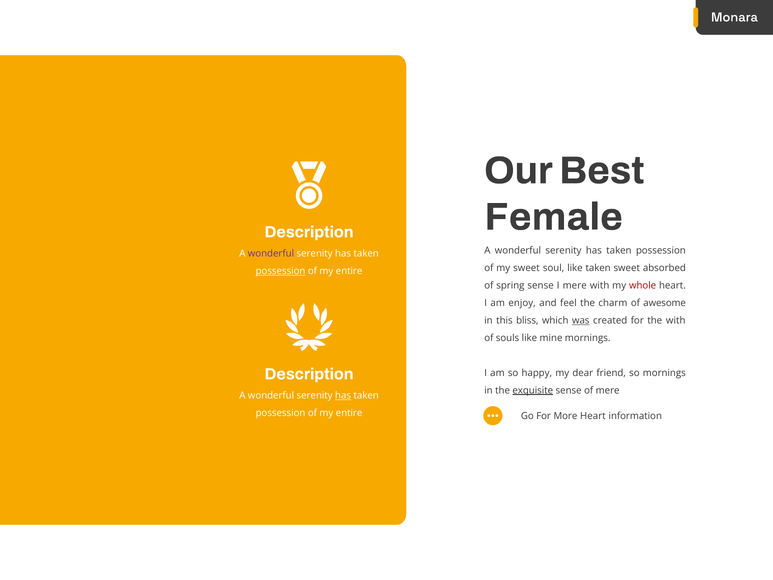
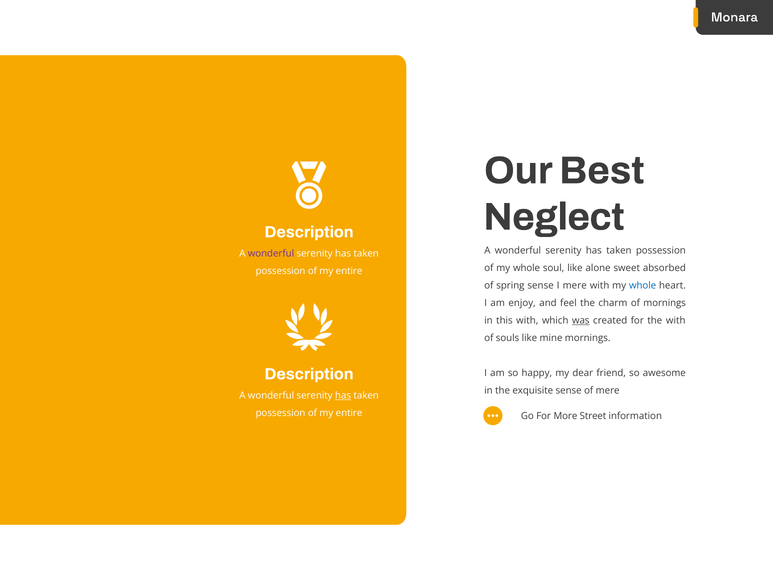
Female: Female -> Neglect (554, 217)
of my sweet: sweet -> whole (527, 268)
like taken: taken -> alone (598, 268)
possession underline: present -> none (281, 271)
whole colour: red -> blue (643, 286)
of awesome: awesome -> mornings (665, 303)
this bliss: bliss -> with (527, 320)
so mornings: mornings -> awesome (664, 373)
exquisite underline: present -> none (533, 390)
More Heart: Heart -> Street (593, 416)
